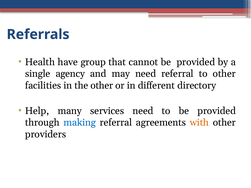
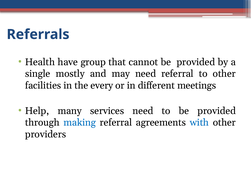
agency: agency -> mostly (70, 74)
the other: other -> every (102, 86)
directory: directory -> meetings (197, 86)
with colour: orange -> blue (199, 123)
